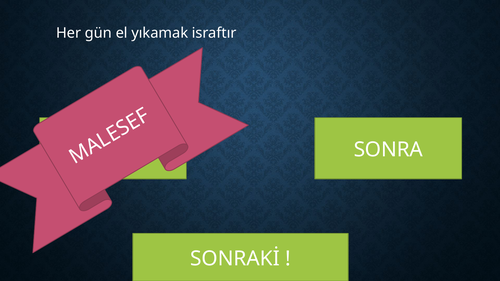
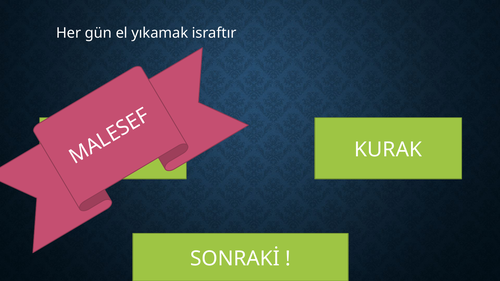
SONRA: SONRA -> KURAK (388, 150)
